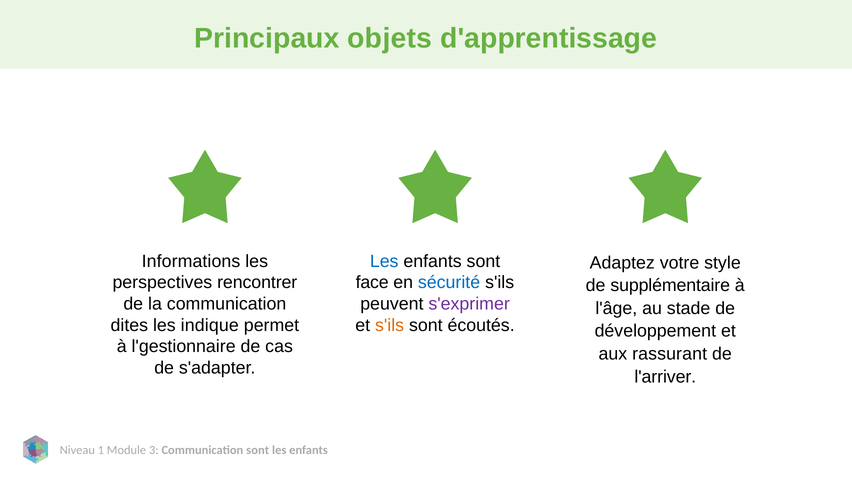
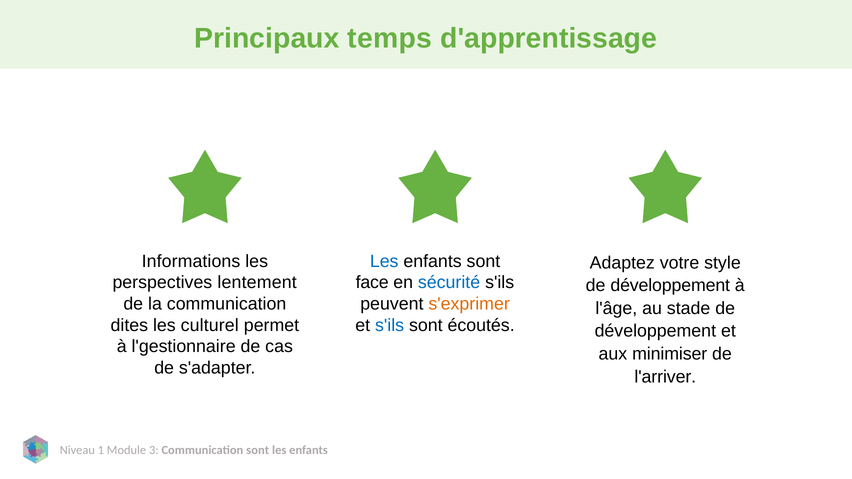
objets: objets -> temps (390, 39)
rencontrer: rencontrer -> lentement (257, 283)
supplémentaire: supplémentaire -> développement (670, 286)
s'exprimer colour: purple -> orange (469, 304)
indique: indique -> culturel (210, 325)
s'ils colour: orange -> blue (390, 325)
rassurant: rassurant -> minimiser (670, 354)
